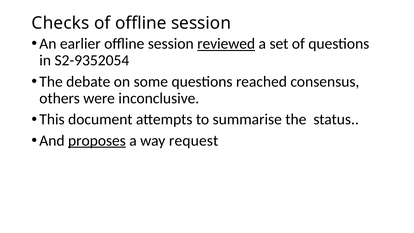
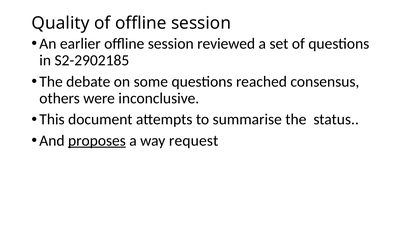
Checks: Checks -> Quality (61, 23)
reviewed underline: present -> none (226, 44)
S2-9352054: S2-9352054 -> S2-2902185 (92, 60)
